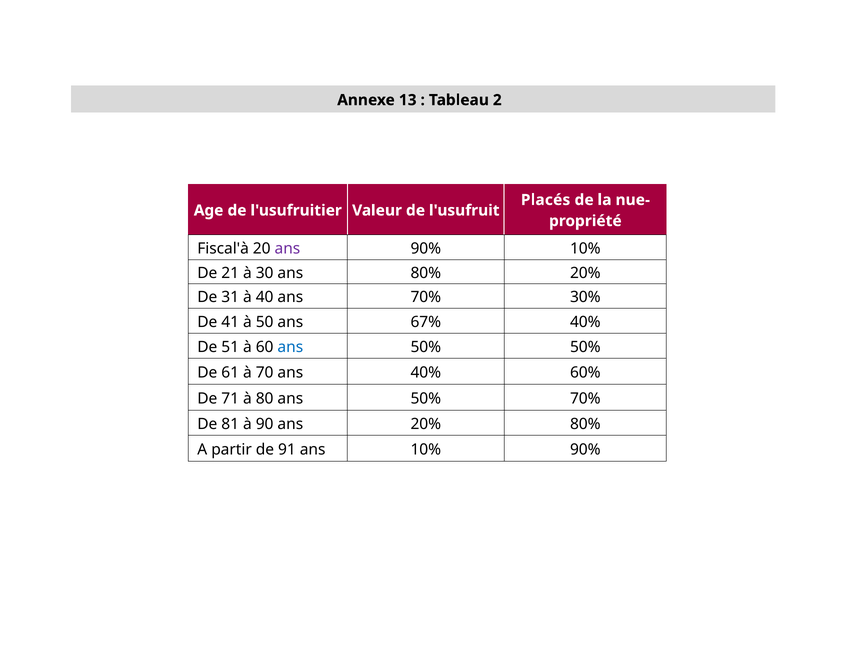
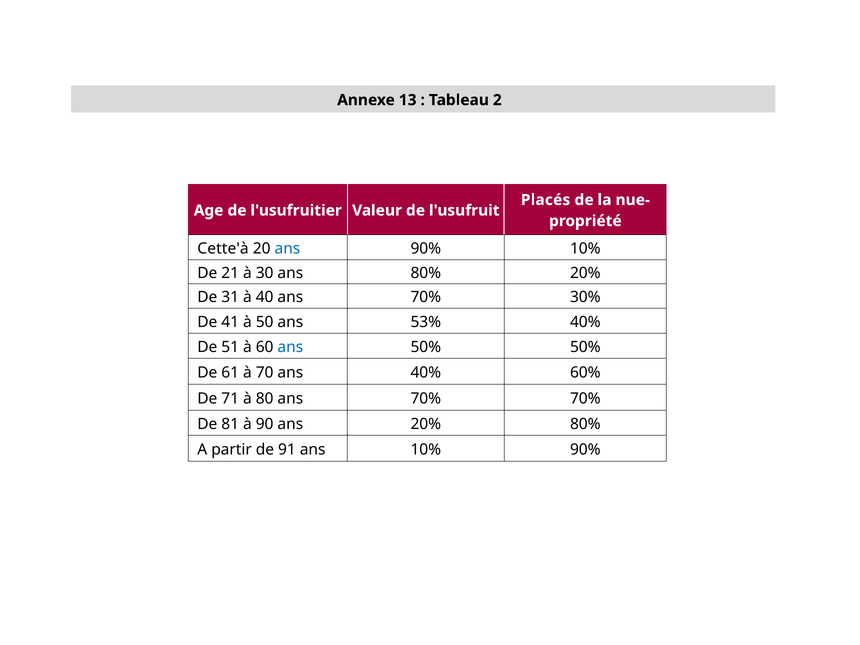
Fiscal'à: Fiscal'à -> Cette'à (223, 249)
ans colour: purple -> blue (287, 249)
67%: 67% -> 53% (426, 322)
80 ans 50%: 50% -> 70% (426, 398)
